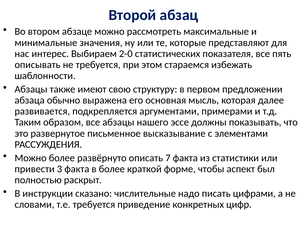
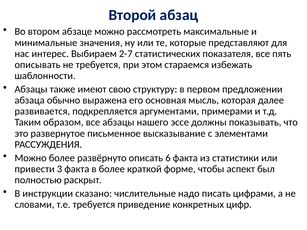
2-0: 2-0 -> 2-7 (126, 54)
7: 7 -> 6 (168, 158)
